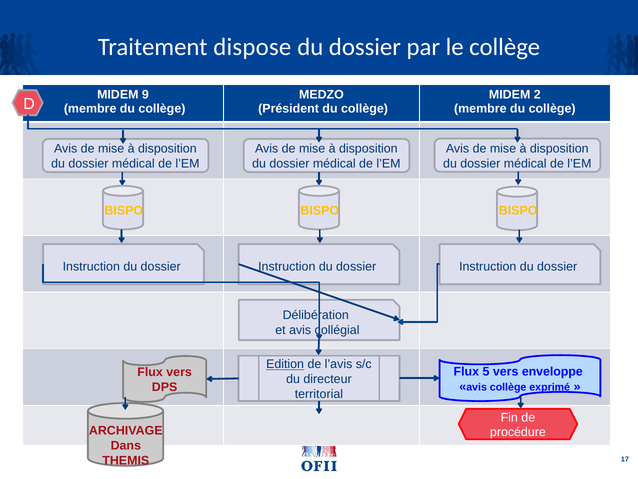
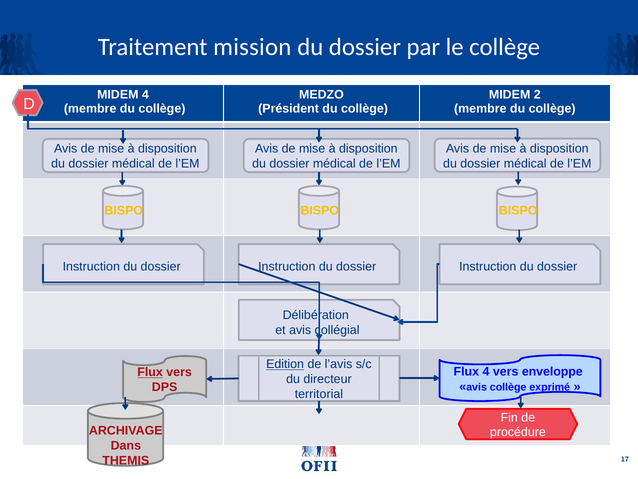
dispose: dispose -> mission (252, 47)
MIDEM 9: 9 -> 4 (145, 95)
Flux 5: 5 -> 4 (486, 371)
Flux underline: none -> present (150, 372)
